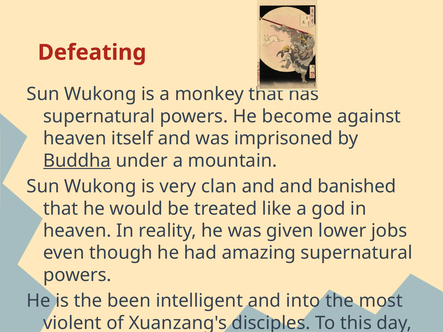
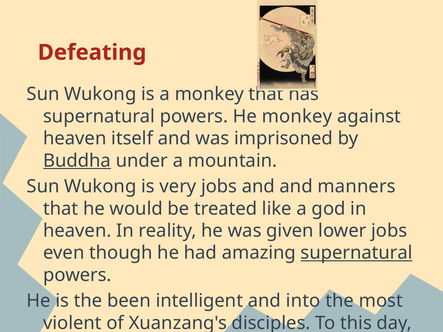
He become: become -> monkey (297, 116)
very clan: clan -> jobs (219, 187)
banished: banished -> manners (357, 187)
supernatural underline: none -> present (357, 253)
